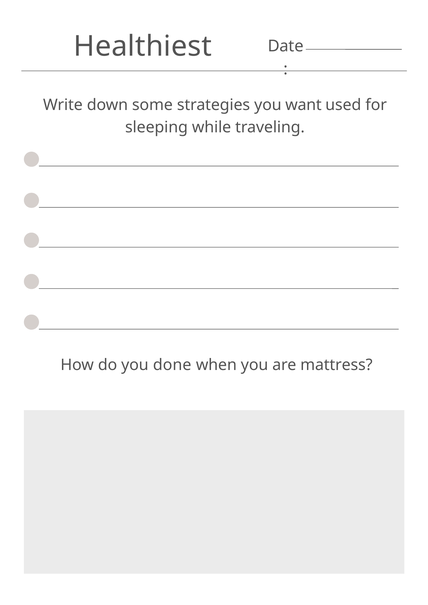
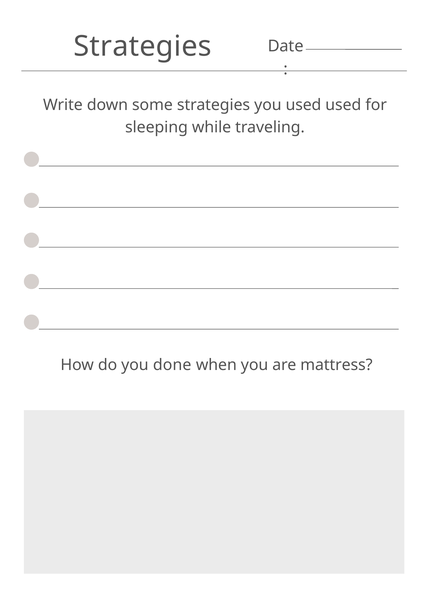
Healthiest: Healthiest -> Strategies (143, 46)
you want: want -> used (303, 105)
